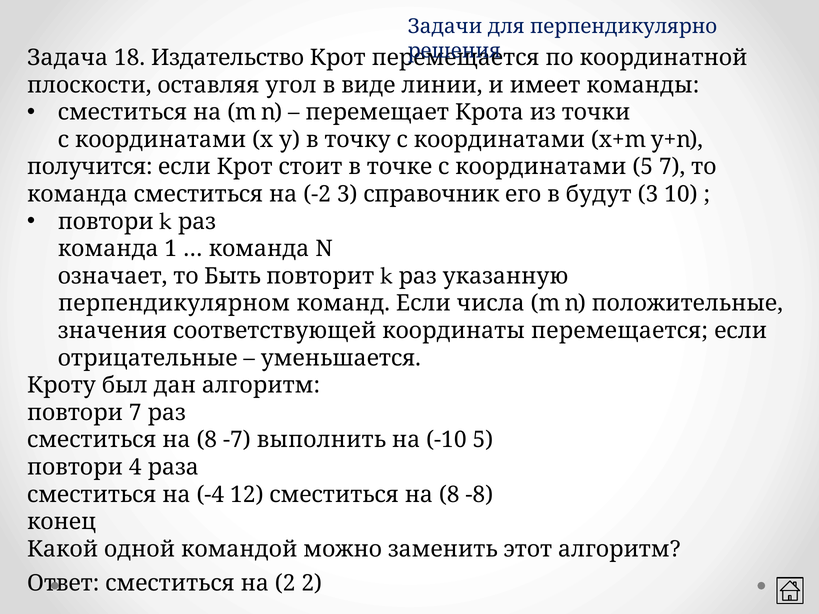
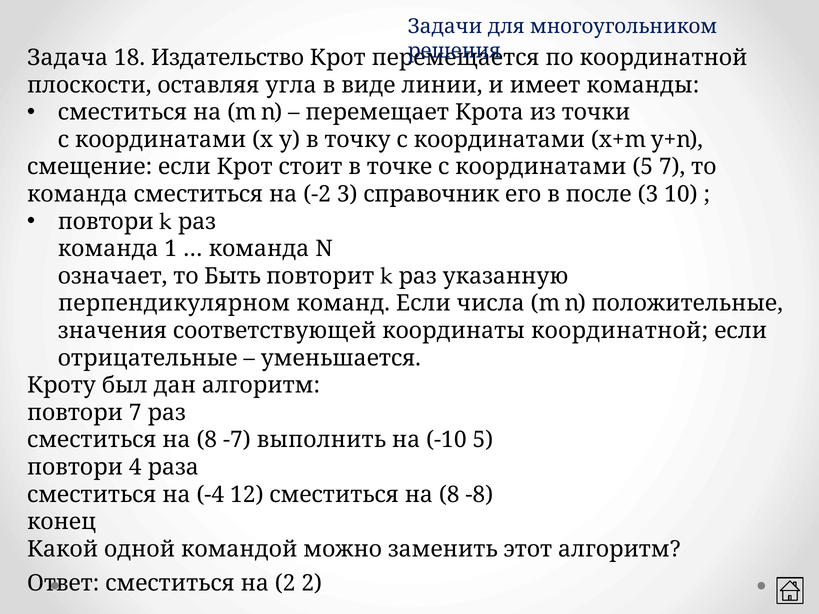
перпендикулярно: перпендикулярно -> многоугольником (624, 27)
угол: угол -> угла (291, 85)
получится: получится -> смещение (90, 167)
будут: будут -> после (599, 194)
координаты перемещается: перемещается -> координатной (620, 331)
